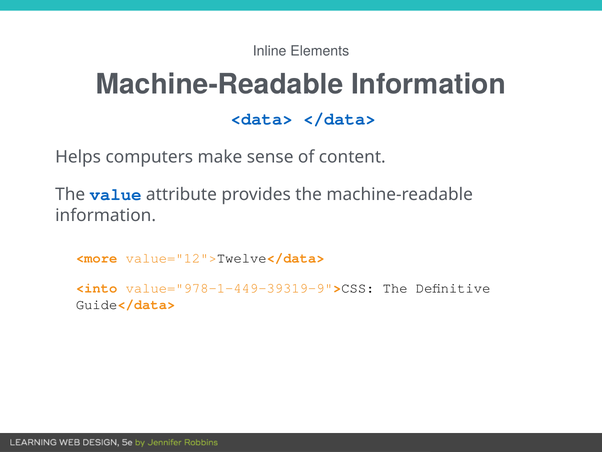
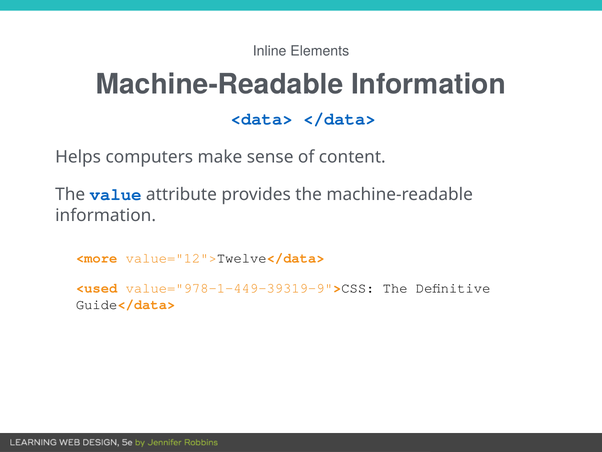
<into: <into -> <used (97, 288)
